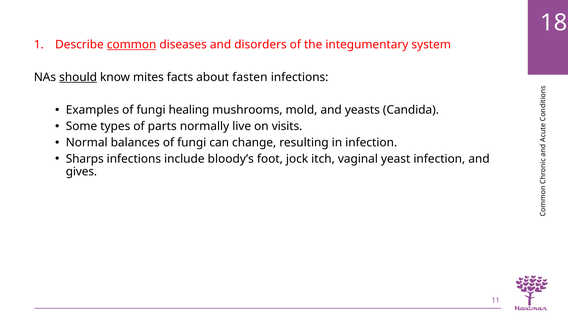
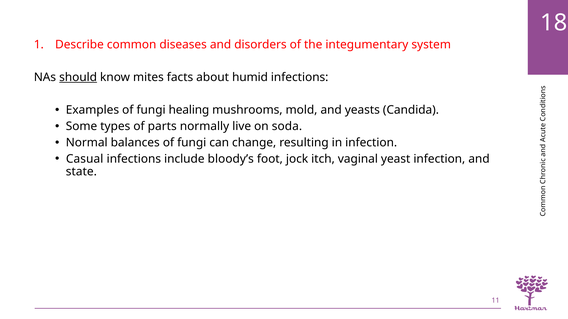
common underline: present -> none (132, 45)
fasten: fasten -> humid (250, 77)
visits: visits -> soda (287, 126)
Sharps: Sharps -> Casual (85, 159)
gives: gives -> state (81, 172)
